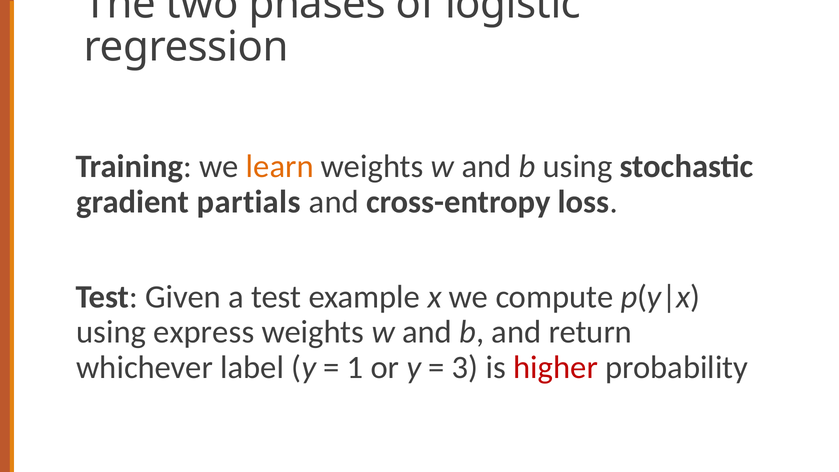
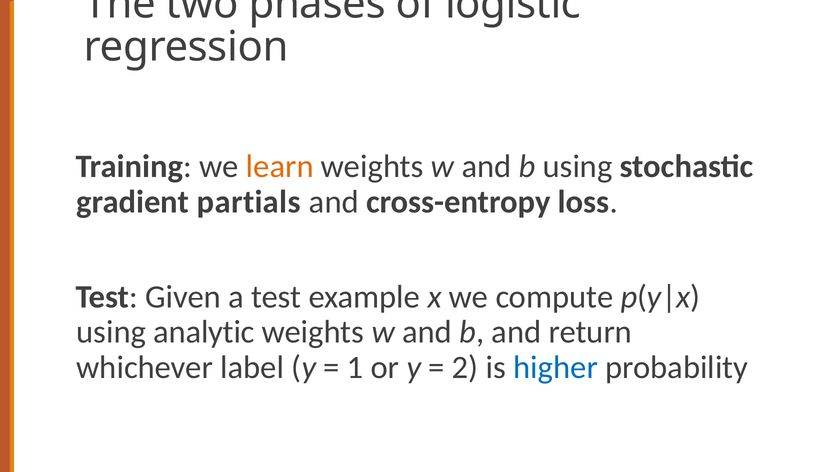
express: express -> analytic (204, 332)
3: 3 -> 2 (465, 367)
higher colour: red -> blue (556, 367)
